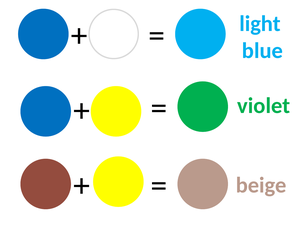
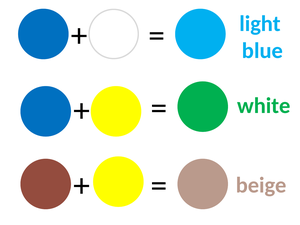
violet: violet -> white (264, 106)
